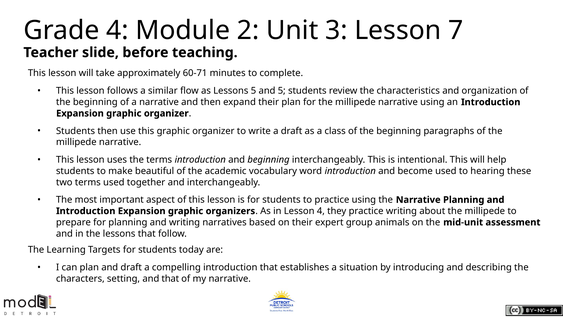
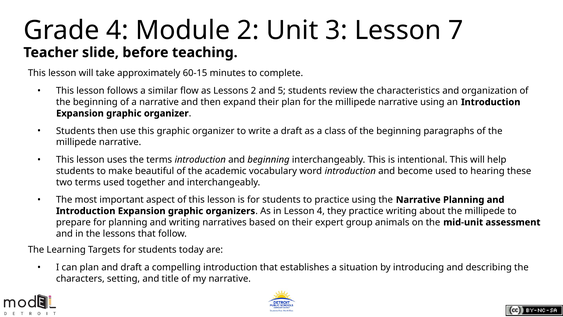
60-71: 60-71 -> 60-15 (195, 73)
Lessons 5: 5 -> 2 (254, 91)
and that: that -> title (170, 279)
